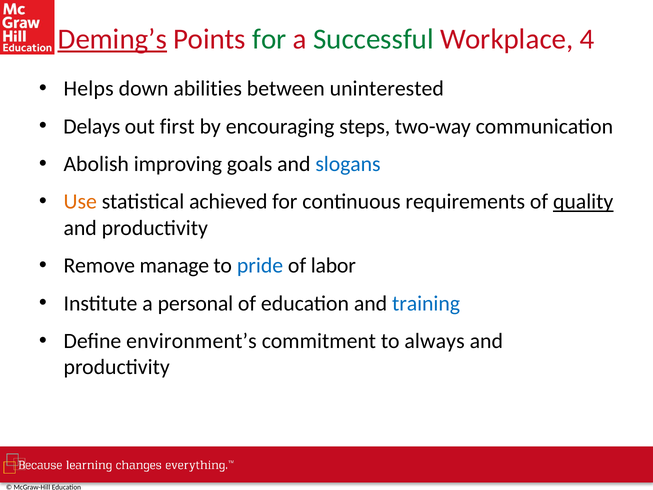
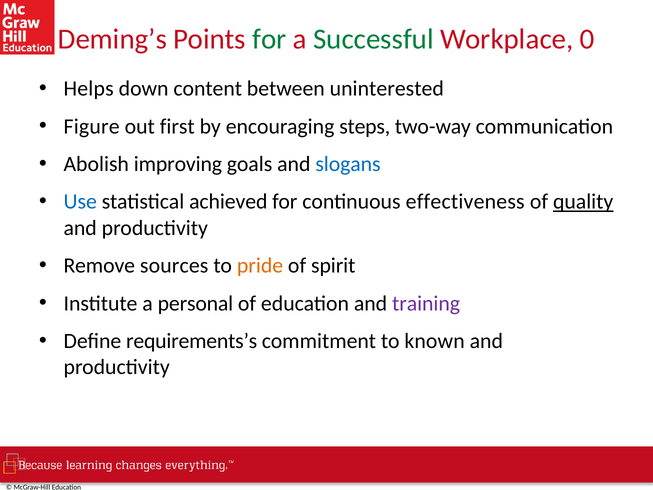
Deming’s underline: present -> none (112, 39)
4: 4 -> 0 (587, 39)
abilities: abilities -> content (208, 89)
Delays: Delays -> Figure (92, 126)
Use colour: orange -> blue (80, 202)
requirements: requirements -> effectiveness (465, 202)
manage: manage -> sources (174, 266)
pride colour: blue -> orange (260, 266)
labor: labor -> spirit (333, 266)
training colour: blue -> purple (426, 303)
environment’s: environment’s -> requirements’s (192, 341)
always: always -> known (435, 341)
